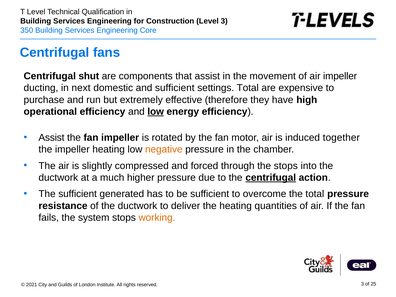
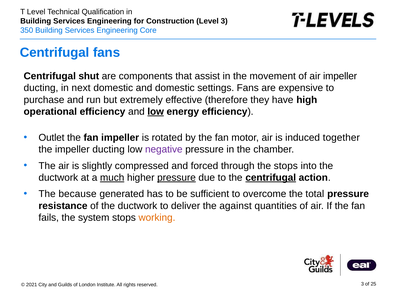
and sufficient: sufficient -> domestic (175, 88)
settings Total: Total -> Fans (248, 88)
Assist: Assist -> Outlet (52, 138)
the impeller heating: heating -> ducting (109, 149)
negative colour: orange -> purple (164, 149)
much underline: none -> present (112, 178)
pressure underline: none -> present (176, 178)
The sufficient: sufficient -> because (78, 194)
the heating: heating -> against (236, 206)
